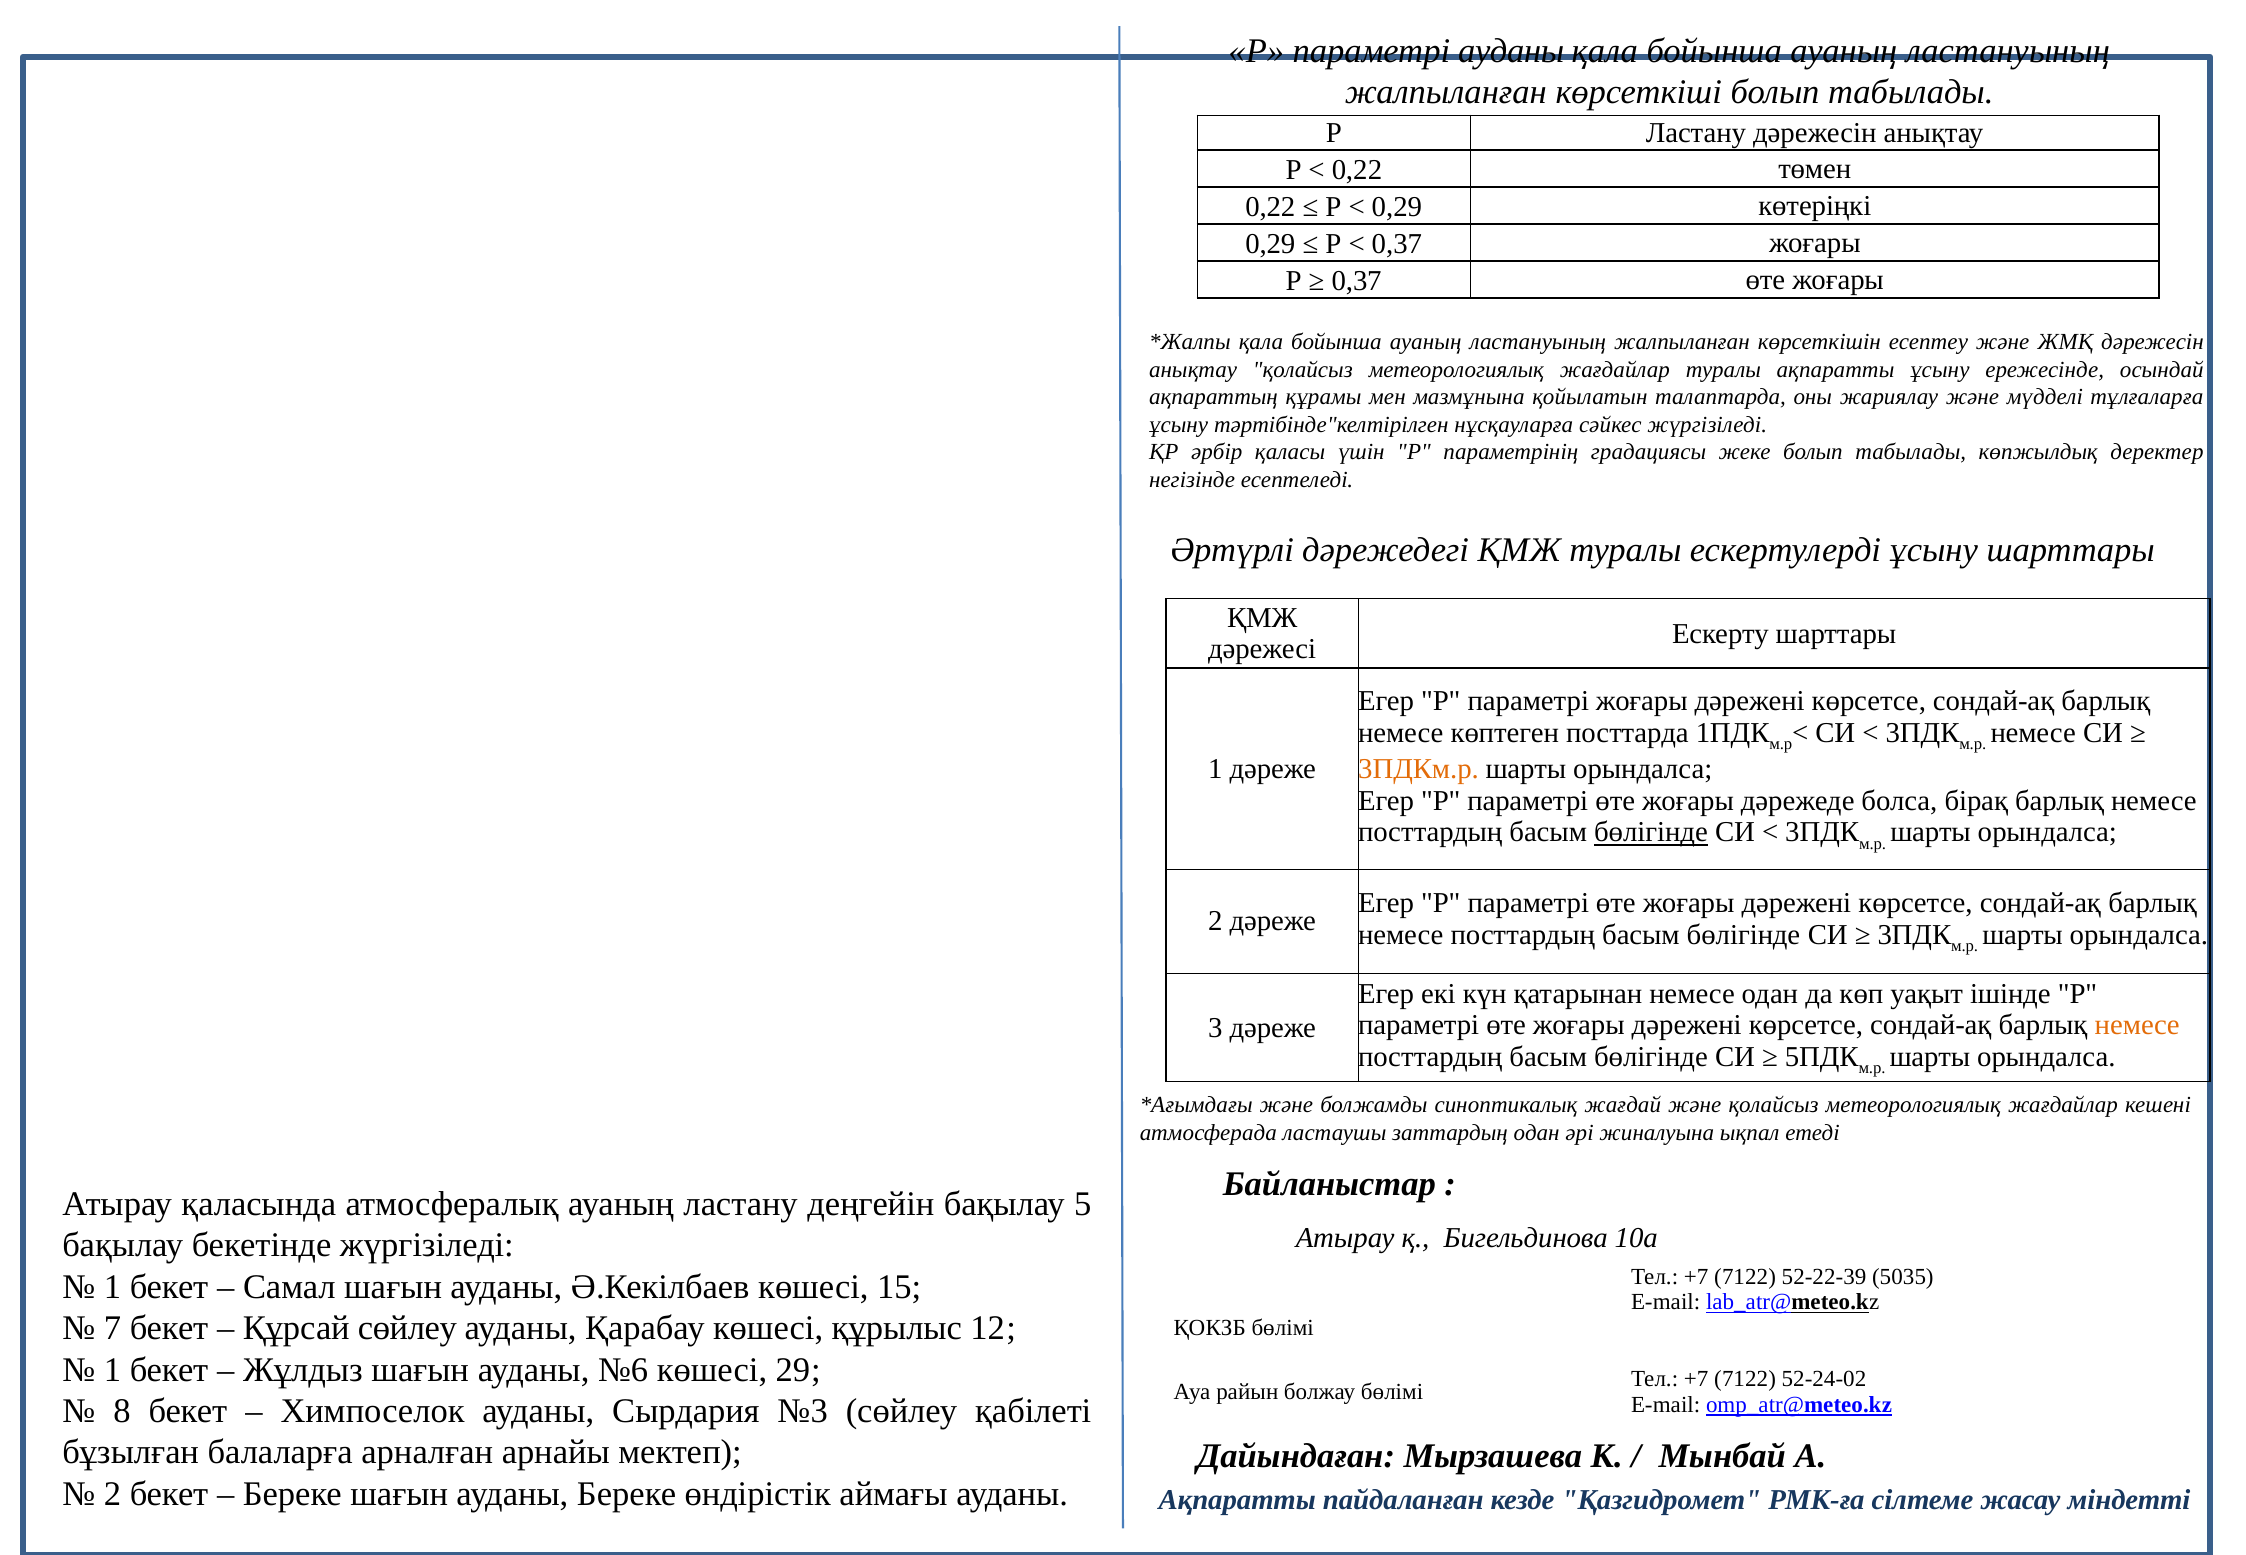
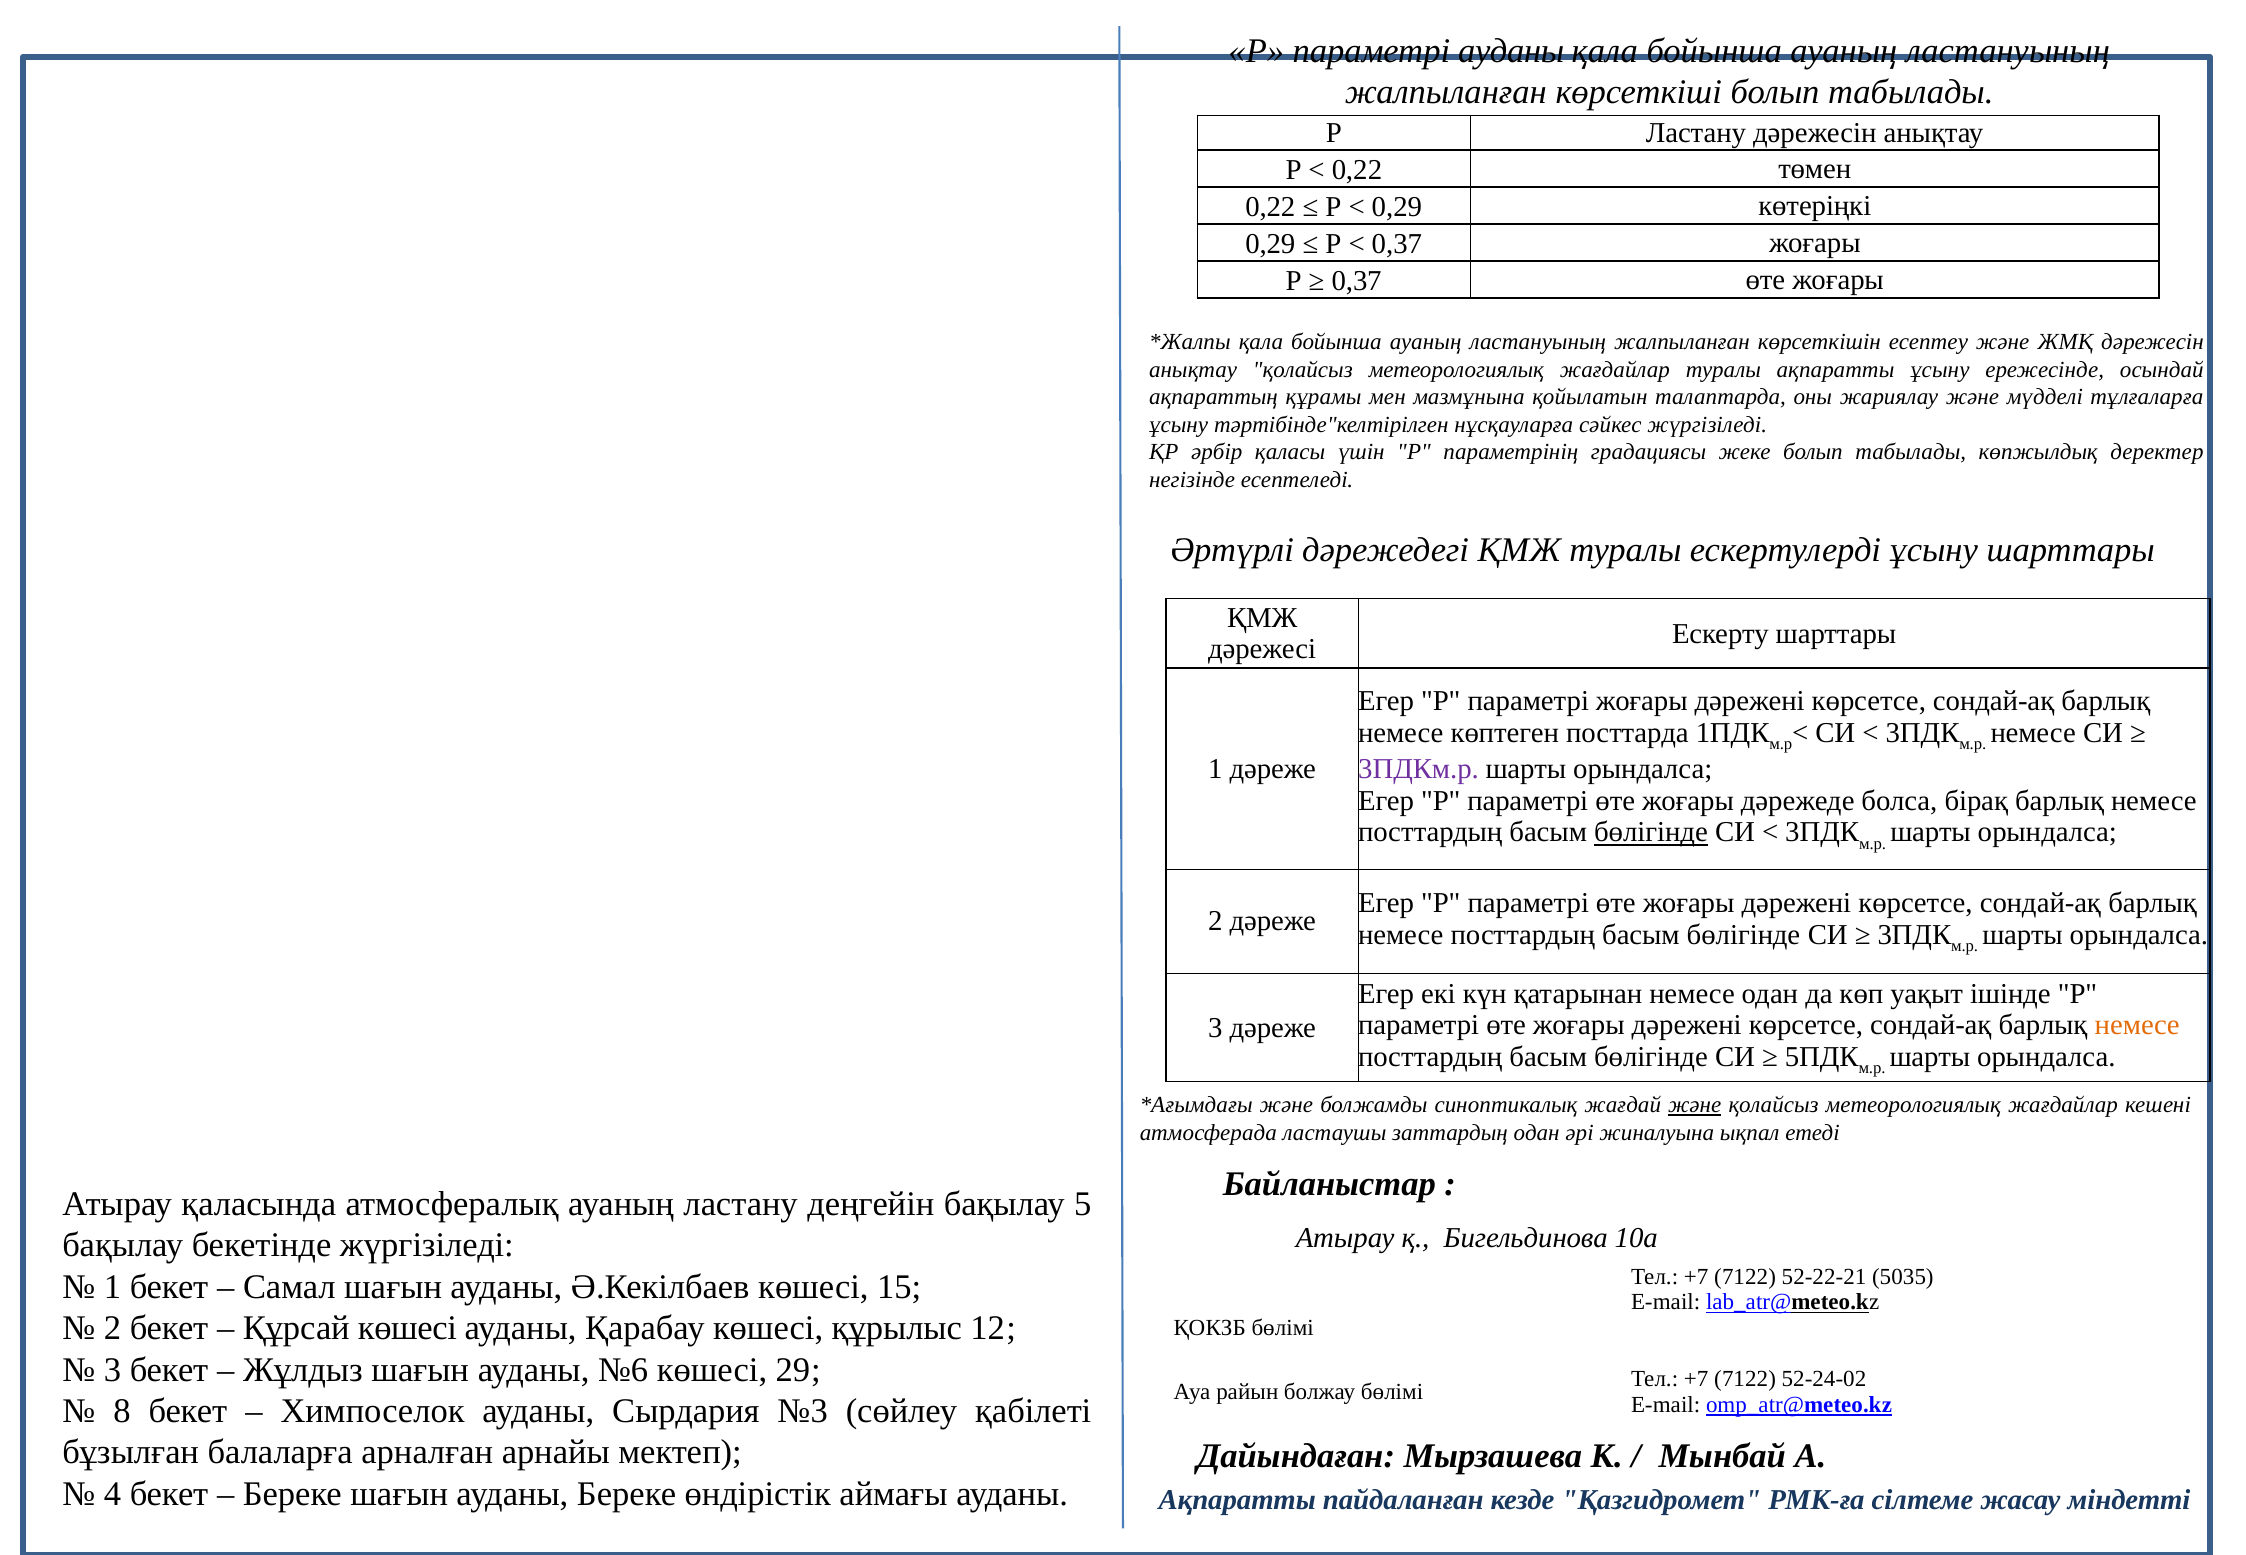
3ПДКм.р colour: orange -> purple (1419, 769)
және underline: none -> present (1695, 1105)
52-22-39: 52-22-39 -> 52-22-21 (1824, 1277)
7: 7 -> 2 (113, 1328)
Құрсай сөйлеу: сөйлеу -> көшесі (407, 1328)
1: 1 -> 3 (113, 1370)
2: 2 -> 4 (113, 1494)
